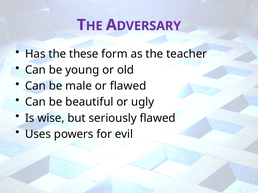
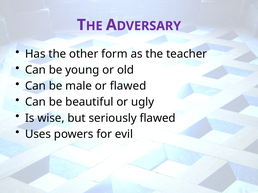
these: these -> other (84, 54)
